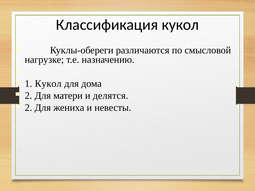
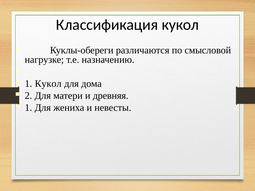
делятся: делятся -> древняя (111, 96)
2: 2 -> 1 (28, 108)
